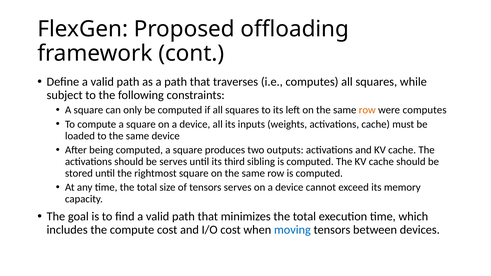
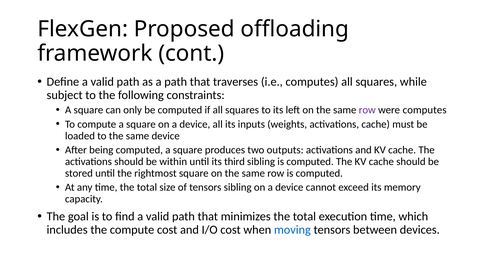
row colour: orange -> purple (367, 110)
be serves: serves -> within (173, 162)
tensors serves: serves -> sibling (238, 187)
